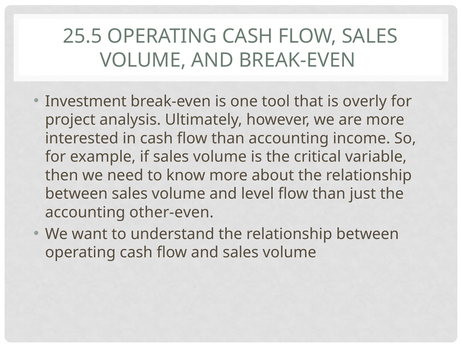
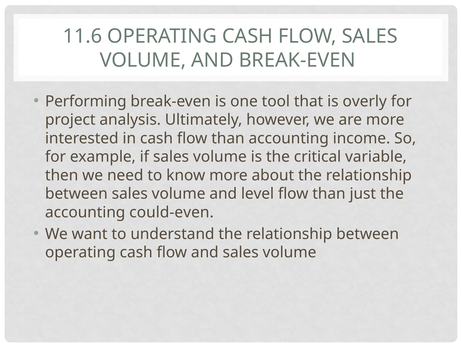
25.5: 25.5 -> 11.6 (82, 36)
Investment: Investment -> Performing (86, 101)
other-even: other-even -> could-even (172, 212)
